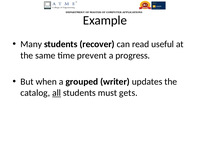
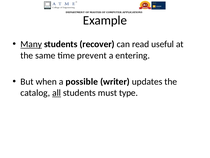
Many underline: none -> present (31, 44)
progress: progress -> entering (133, 55)
grouped: grouped -> possible (82, 81)
gets: gets -> type (128, 93)
